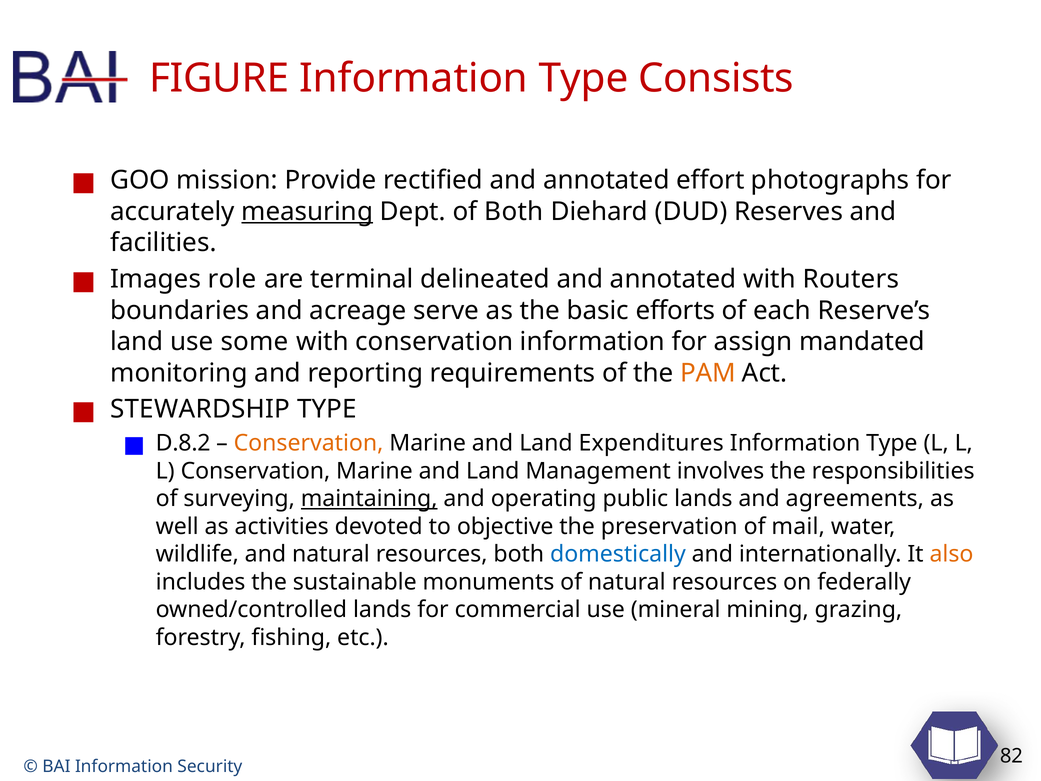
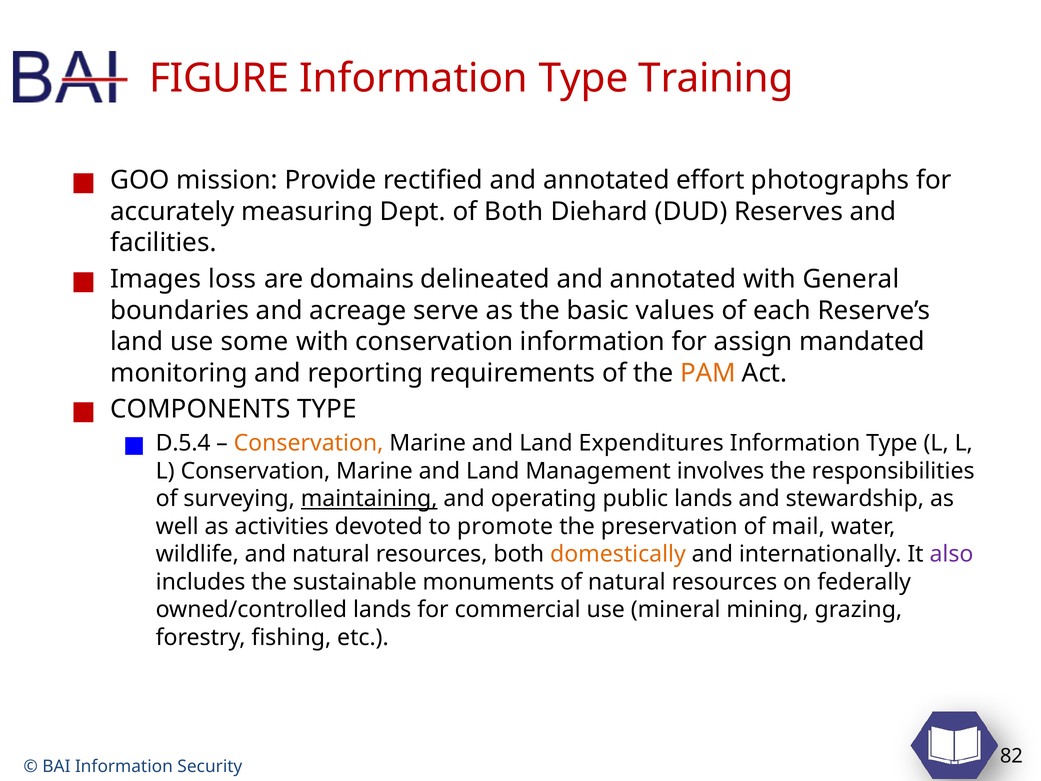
Consists: Consists -> Training (716, 78)
measuring underline: present -> none (307, 211)
role: role -> loss (232, 279)
terminal: terminal -> domains (362, 279)
Routers: Routers -> General (851, 279)
efforts: efforts -> values (675, 310)
STEWARDSHIP: STEWARDSHIP -> COMPONENTS (200, 409)
D.8.2: D.8.2 -> D.5.4 (183, 443)
agreements: agreements -> stewardship (855, 499)
objective: objective -> promote (505, 526)
domestically colour: blue -> orange (618, 554)
also colour: orange -> purple (952, 554)
